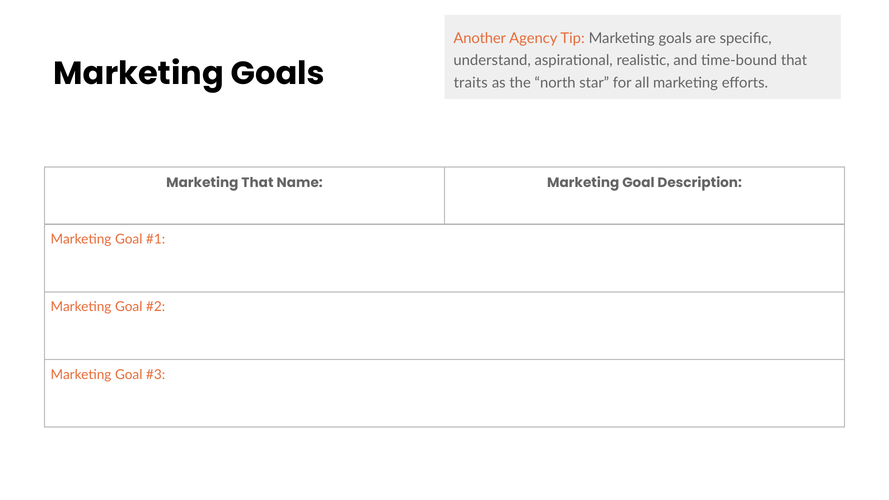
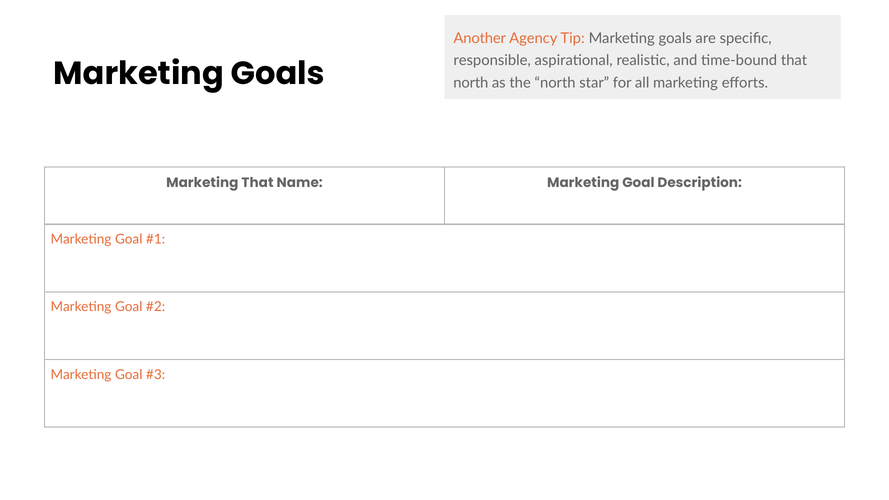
understand: understand -> responsible (492, 60)
traits: traits -> north (471, 83)
